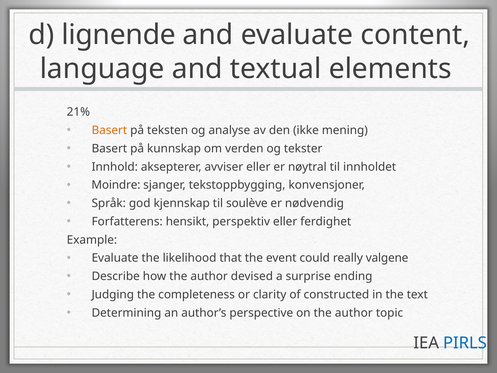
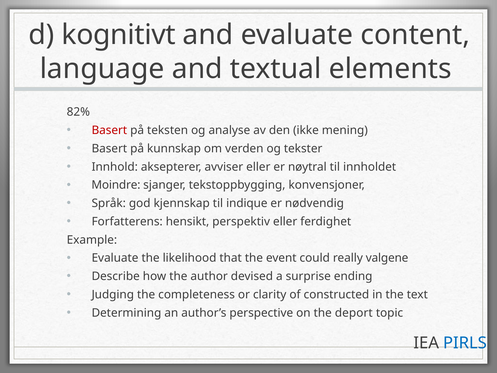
lignende: lignende -> kognitivt (119, 35)
21%: 21% -> 82% (78, 112)
Basert colour: orange -> red (109, 130)
soulève: soulève -> indique (247, 203)
on the author: author -> deport (354, 313)
